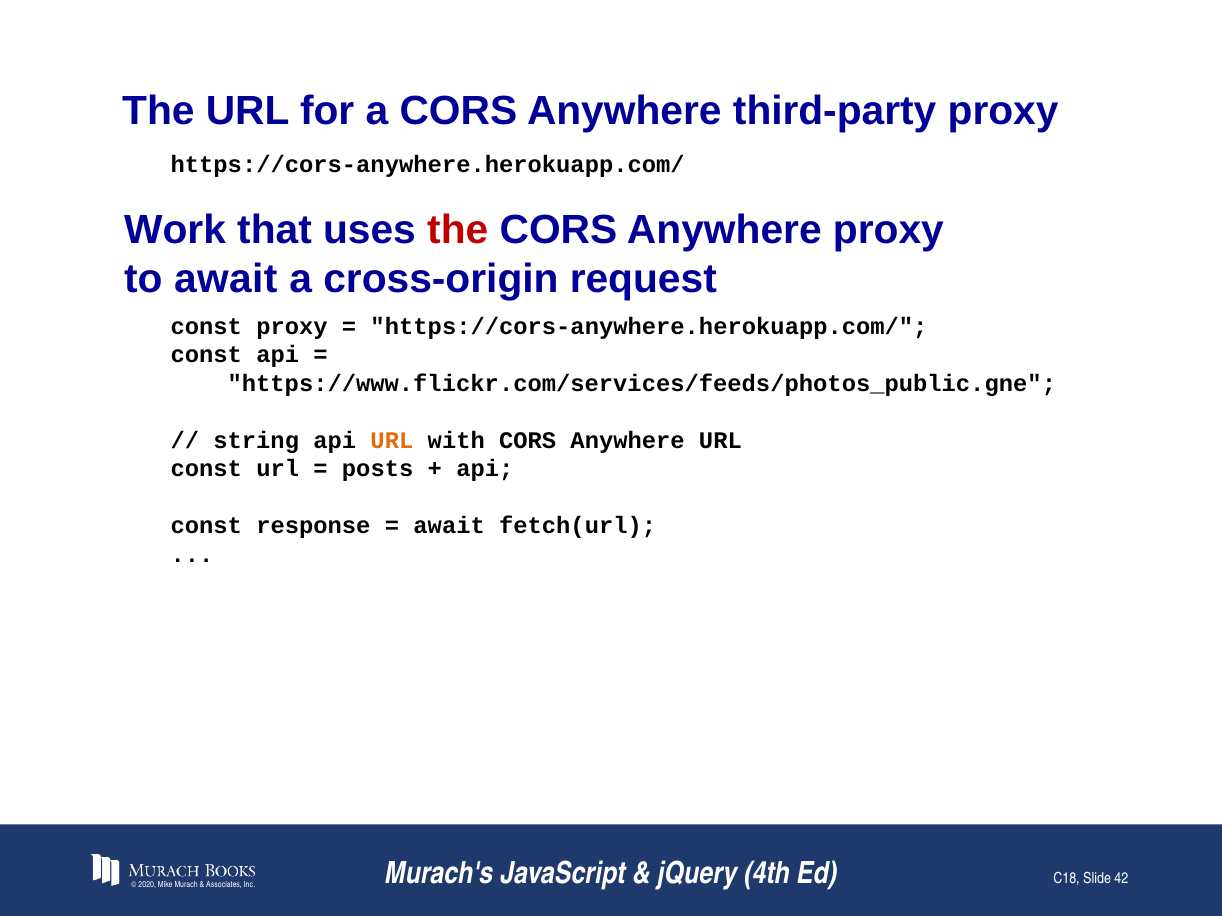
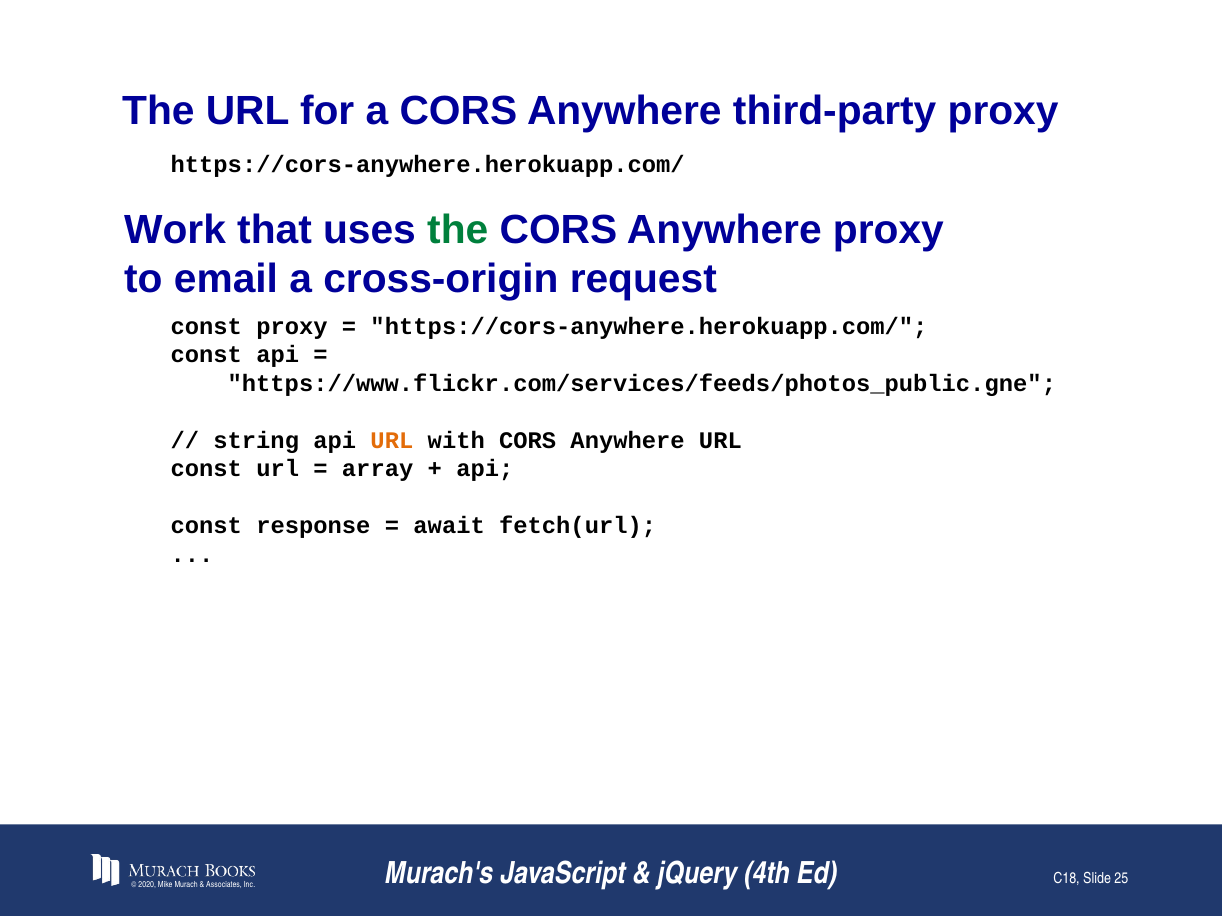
the colour: red -> green (458, 230)
to await: await -> email (226, 279)
posts: posts -> array (378, 469)
42: 42 -> 25 (1121, 879)
